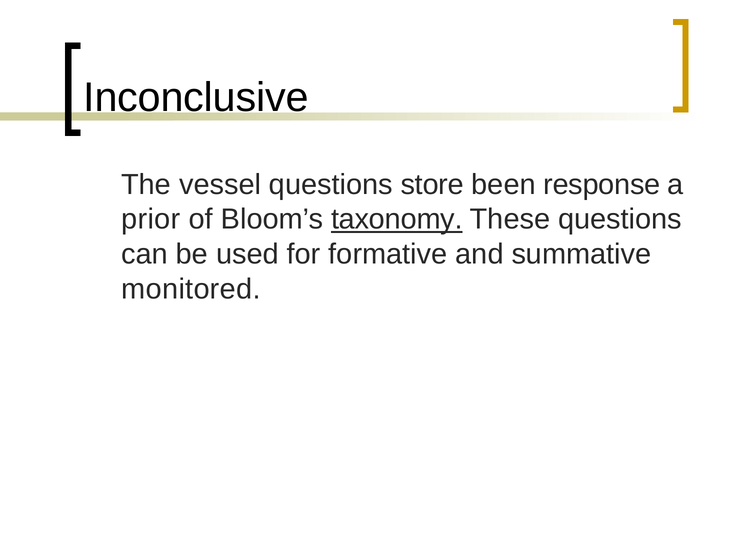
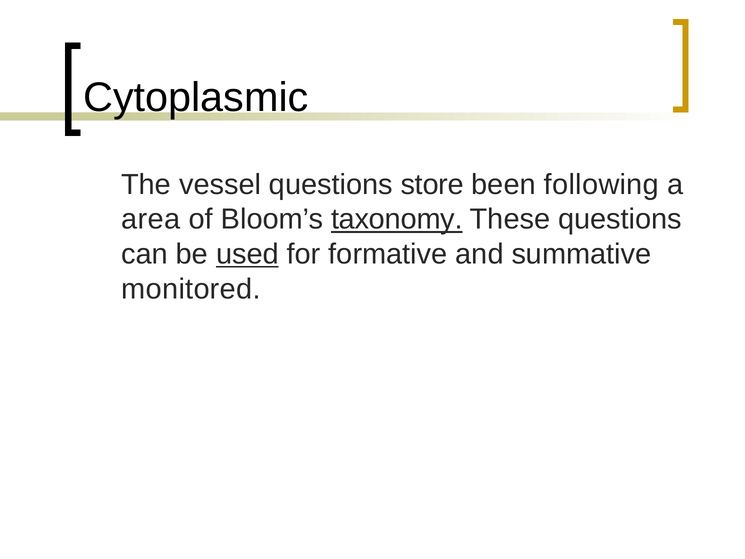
Inconclusive: Inconclusive -> Cytoplasmic (196, 97)
response: response -> following (601, 185)
prior: prior -> area (151, 219)
used underline: none -> present (247, 254)
